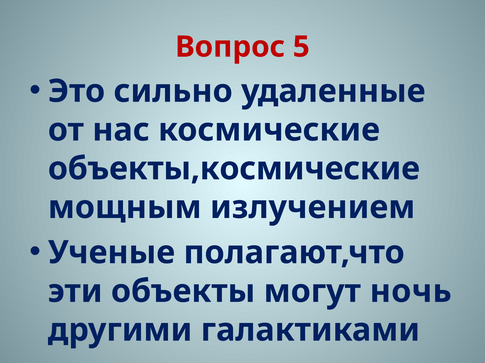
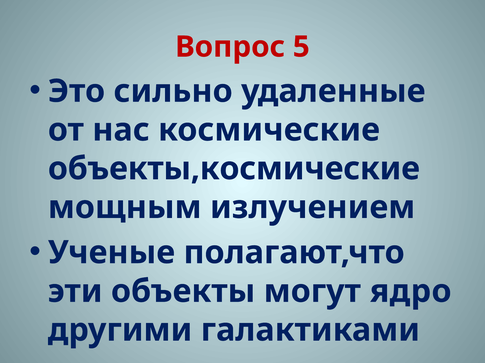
ночь: ночь -> ядро (411, 292)
